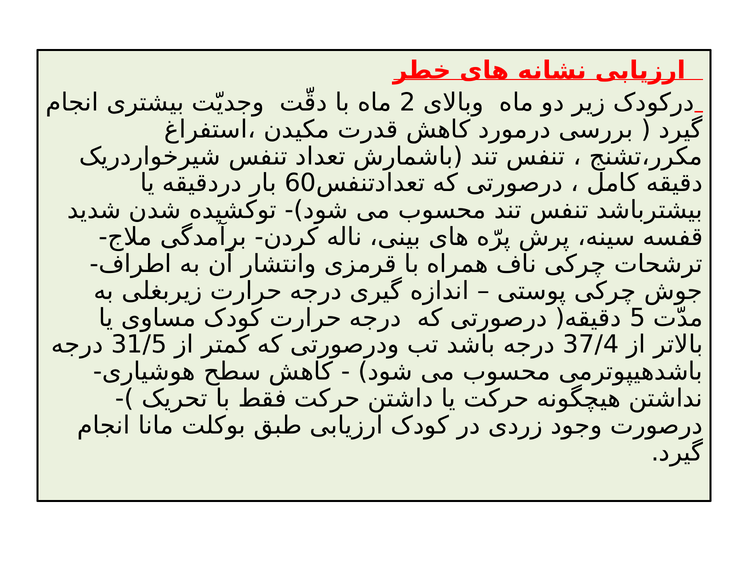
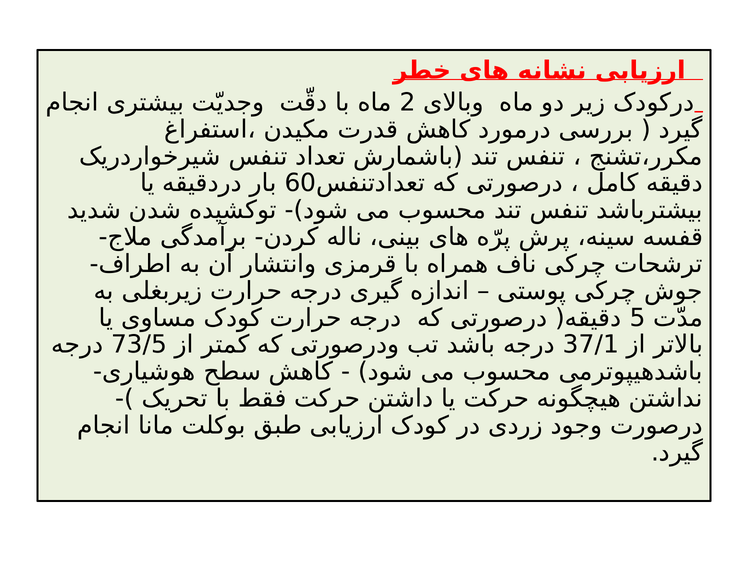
31/5: 31/5 -> 73/5 (139, 345)
37/4: 37/4 -> 37/1 (591, 345)
